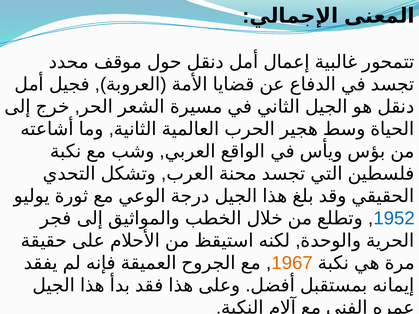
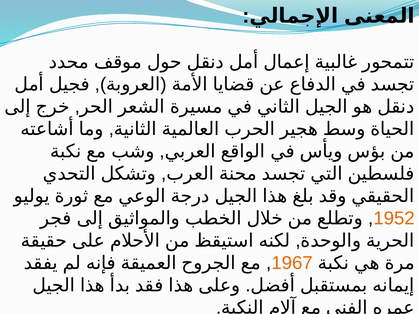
1952 colour: blue -> orange (394, 218)
